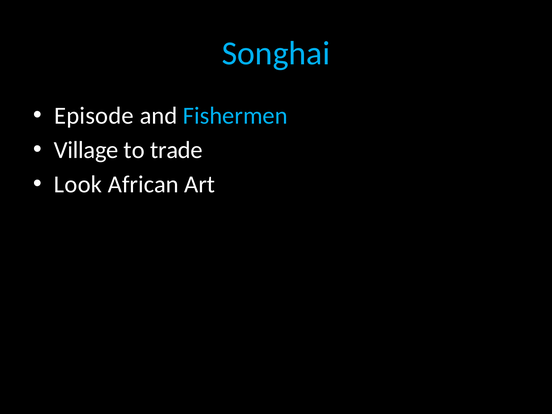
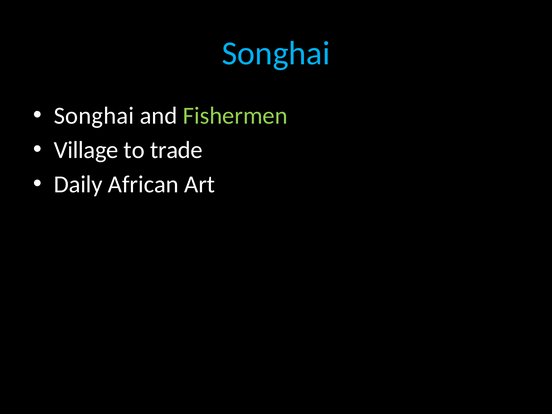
Episode: Episode -> Songhai (94, 116)
Fishermen colour: light blue -> light green (235, 116)
Look: Look -> Daily (78, 185)
